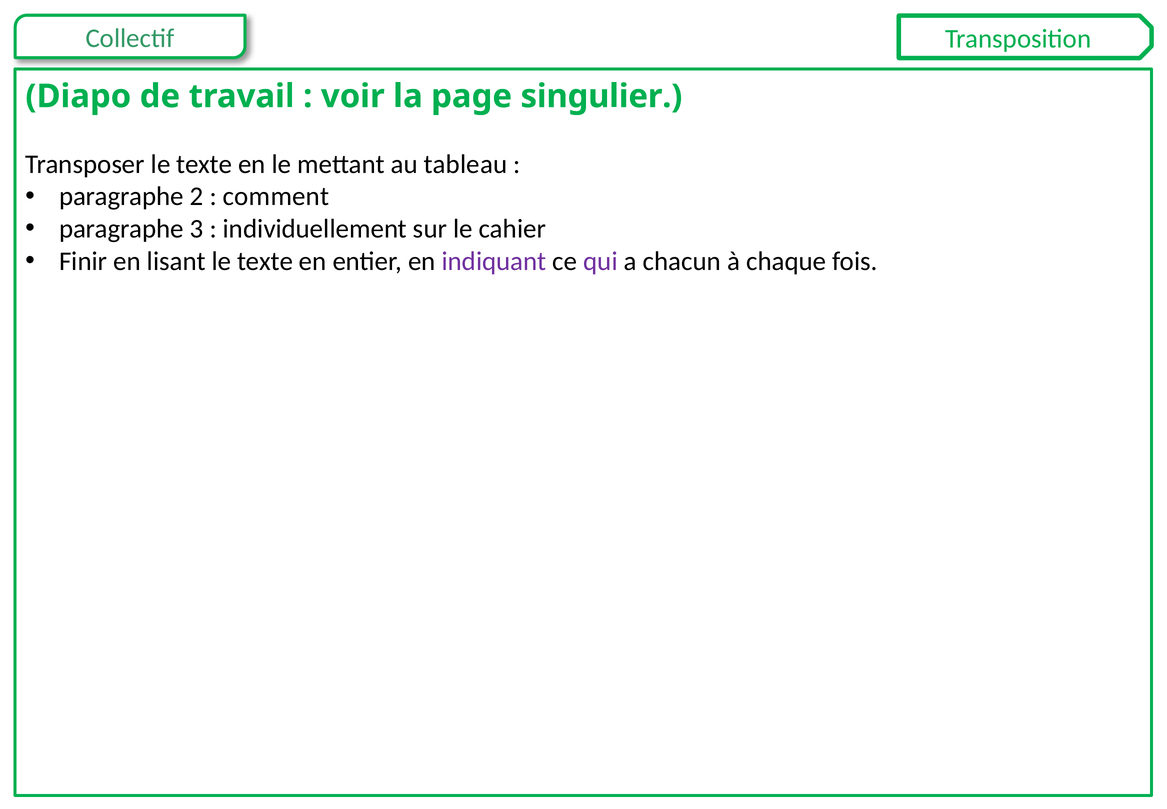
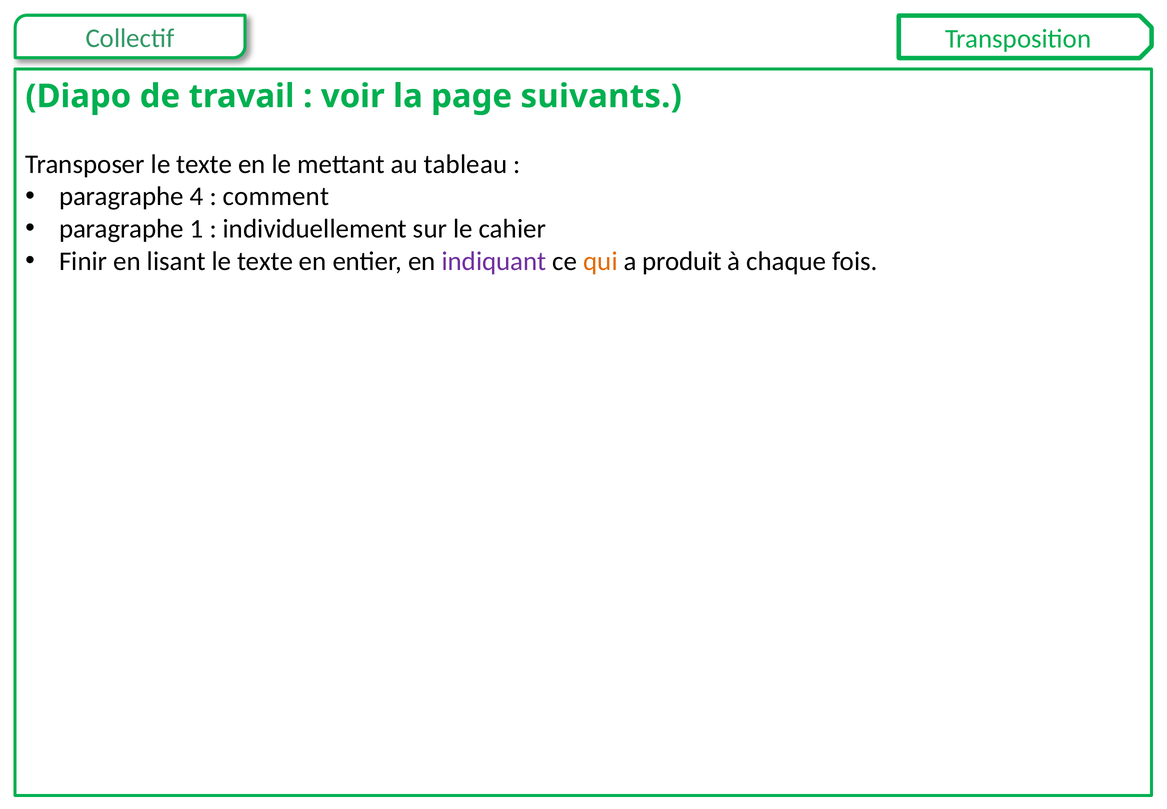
singulier: singulier -> suivants (601, 96)
2: 2 -> 4 (197, 196)
3: 3 -> 1 (197, 229)
qui colour: purple -> orange (601, 261)
chacun: chacun -> produit (682, 261)
